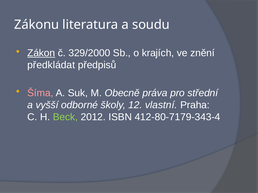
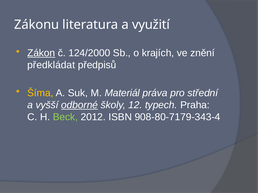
soudu: soudu -> využití (151, 25)
329/2000: 329/2000 -> 124/2000 (89, 53)
Šíma colour: pink -> yellow (40, 93)
Obecně: Obecně -> Materiál (122, 93)
odborné underline: none -> present (80, 105)
vlastní: vlastní -> typech (161, 105)
412-80-7179-343-4: 412-80-7179-343-4 -> 908-80-7179-343-4 (177, 117)
